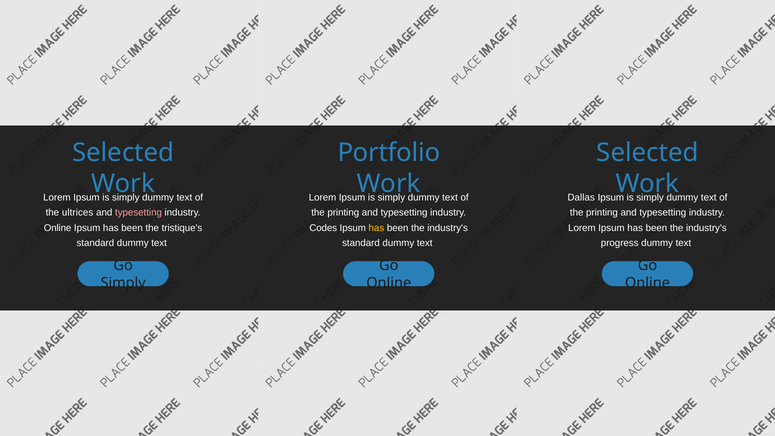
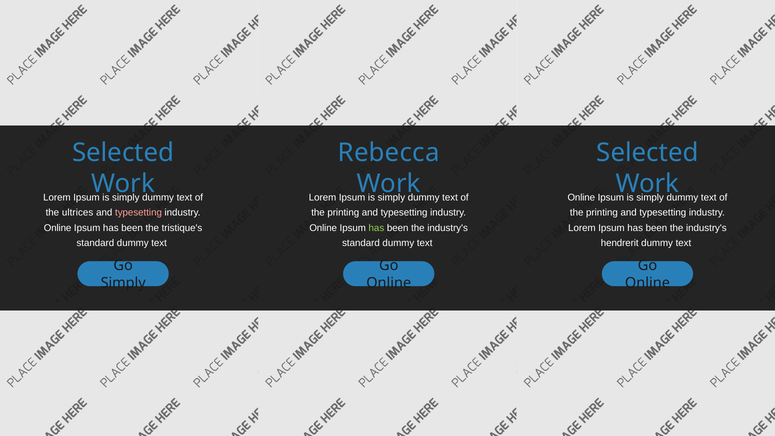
Portfolio: Portfolio -> Rebecca (389, 153)
Dallas: Dallas -> Online (581, 198)
Codes: Codes -> Online (323, 228)
has colour: yellow -> light green (376, 228)
progress: progress -> hendrerit (620, 243)
